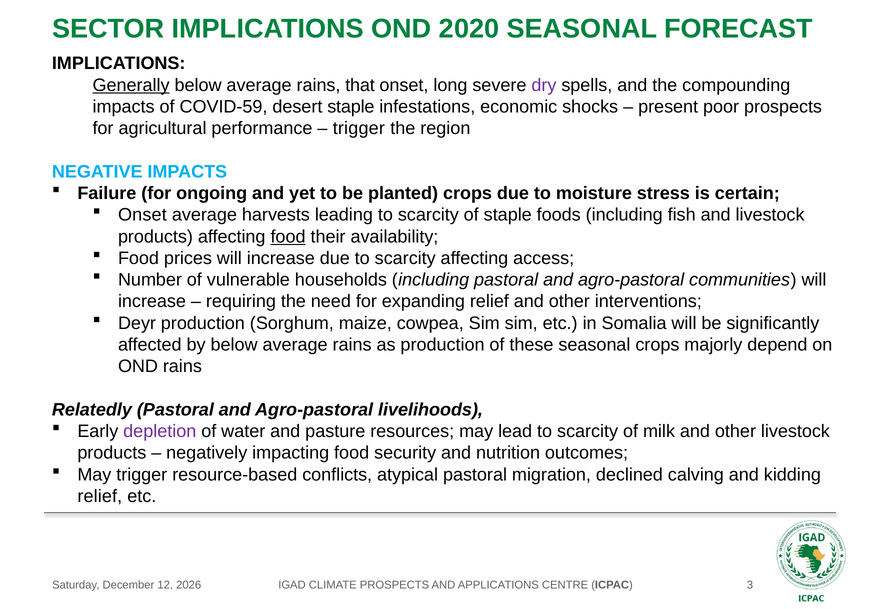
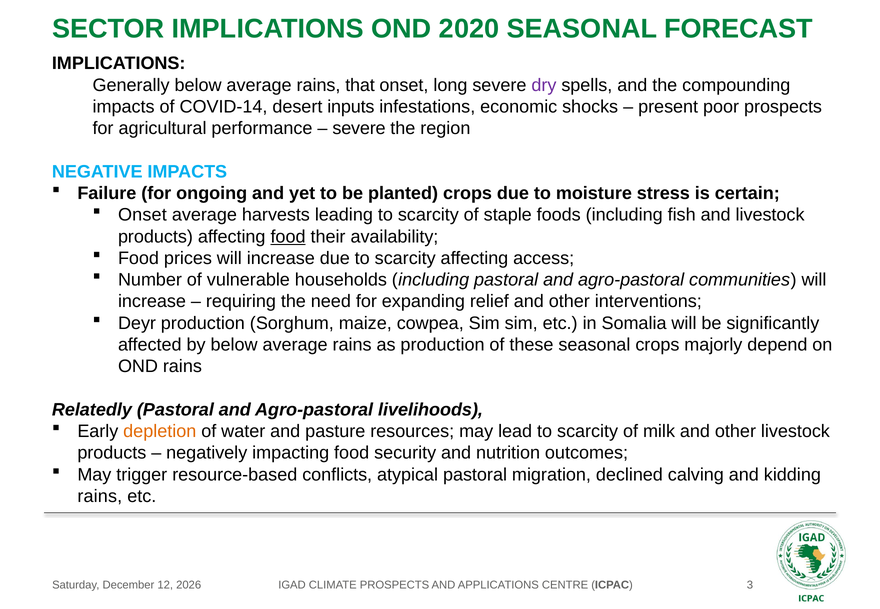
Generally underline: present -> none (131, 85)
COVID-59: COVID-59 -> COVID-14 (224, 107)
desert staple: staple -> inputs (351, 107)
trigger: trigger -> severe (359, 128)
depletion colour: purple -> orange (160, 432)
relief: relief -> rains (100, 496)
